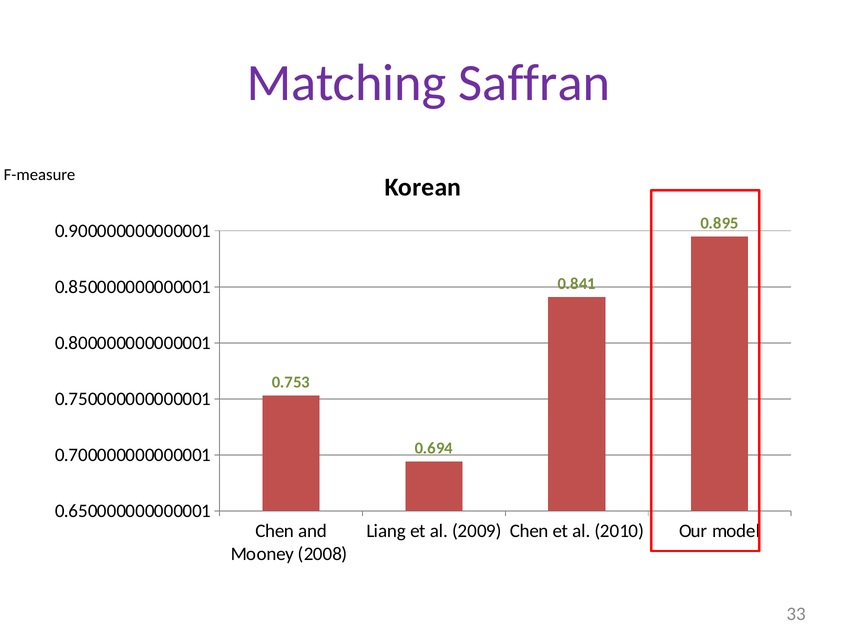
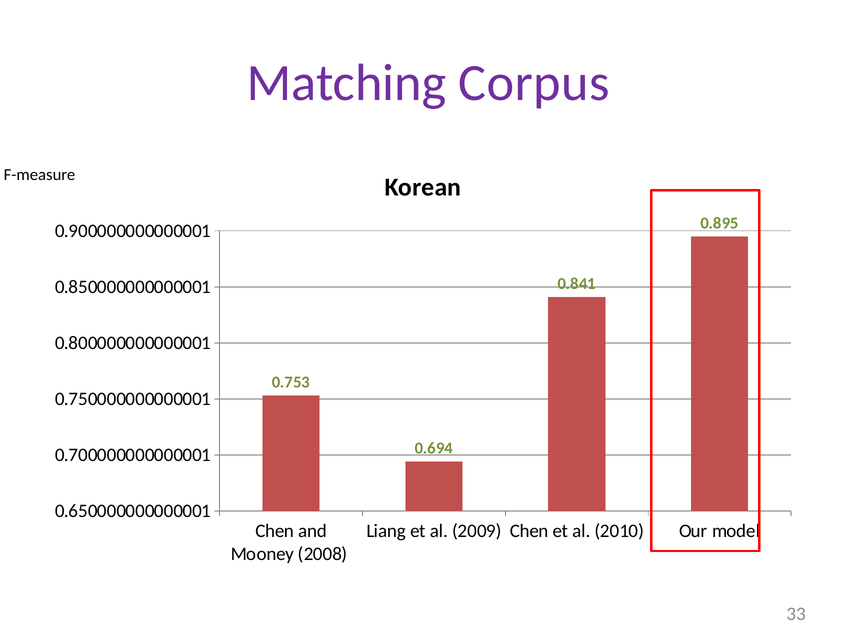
Saffran: Saffran -> Corpus (534, 83)
